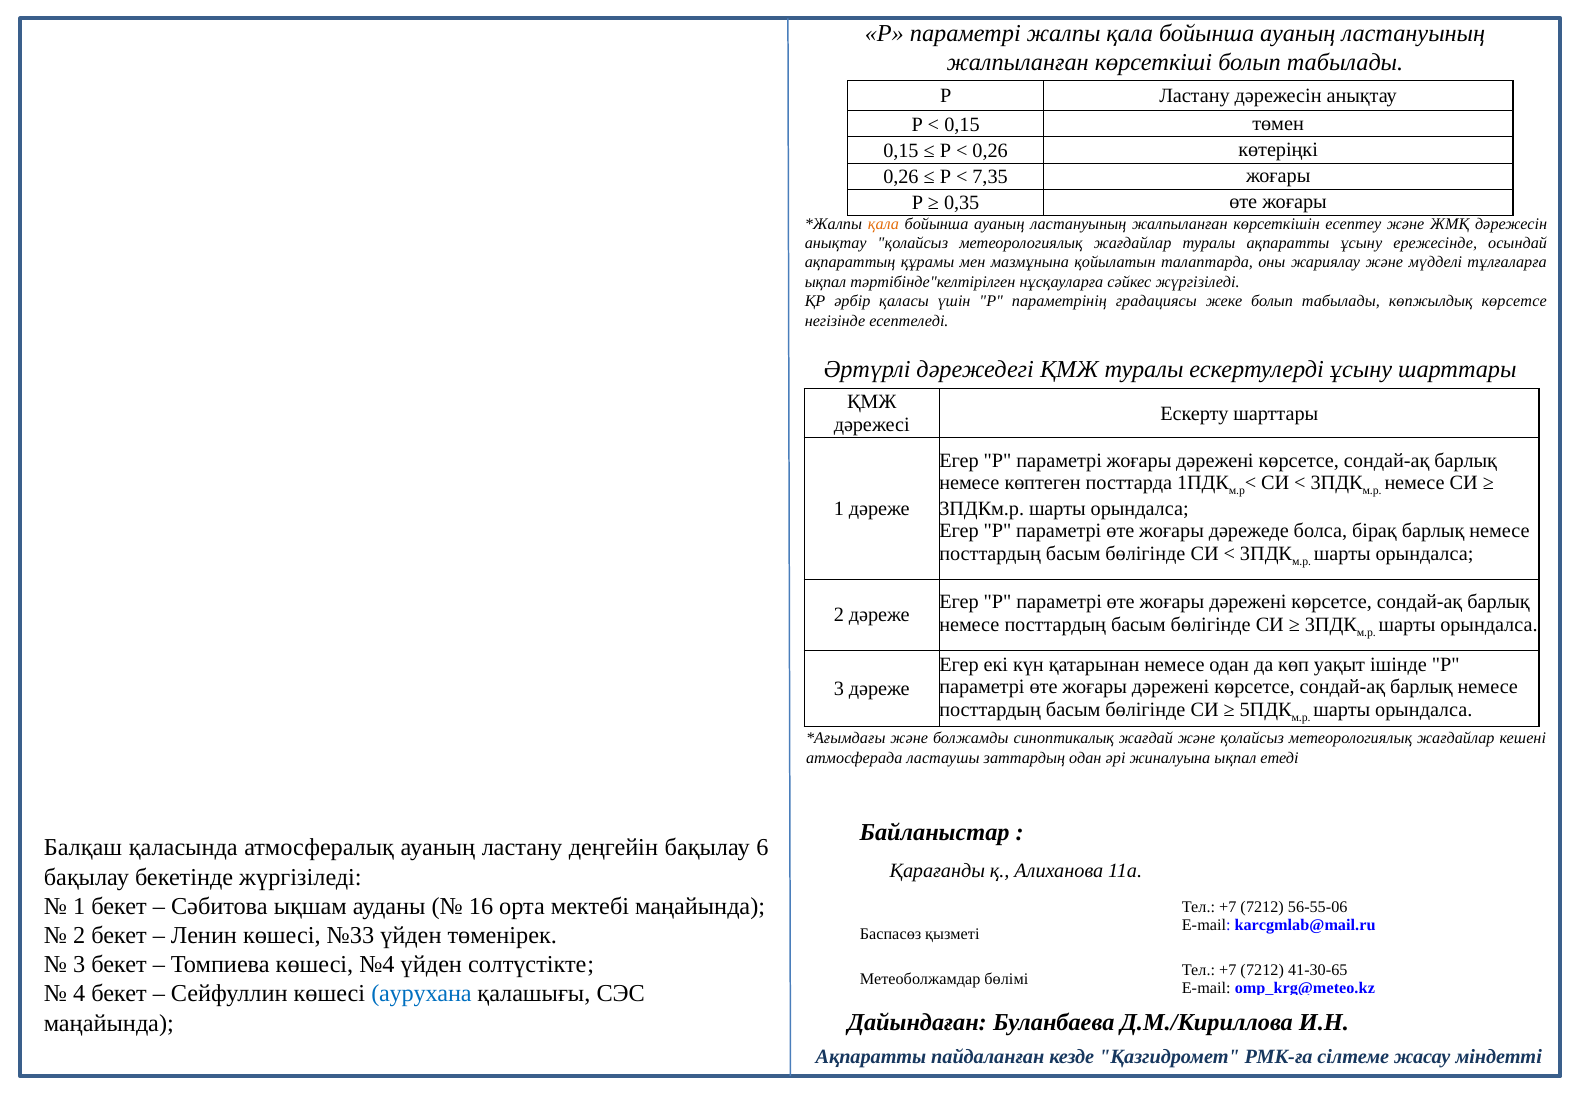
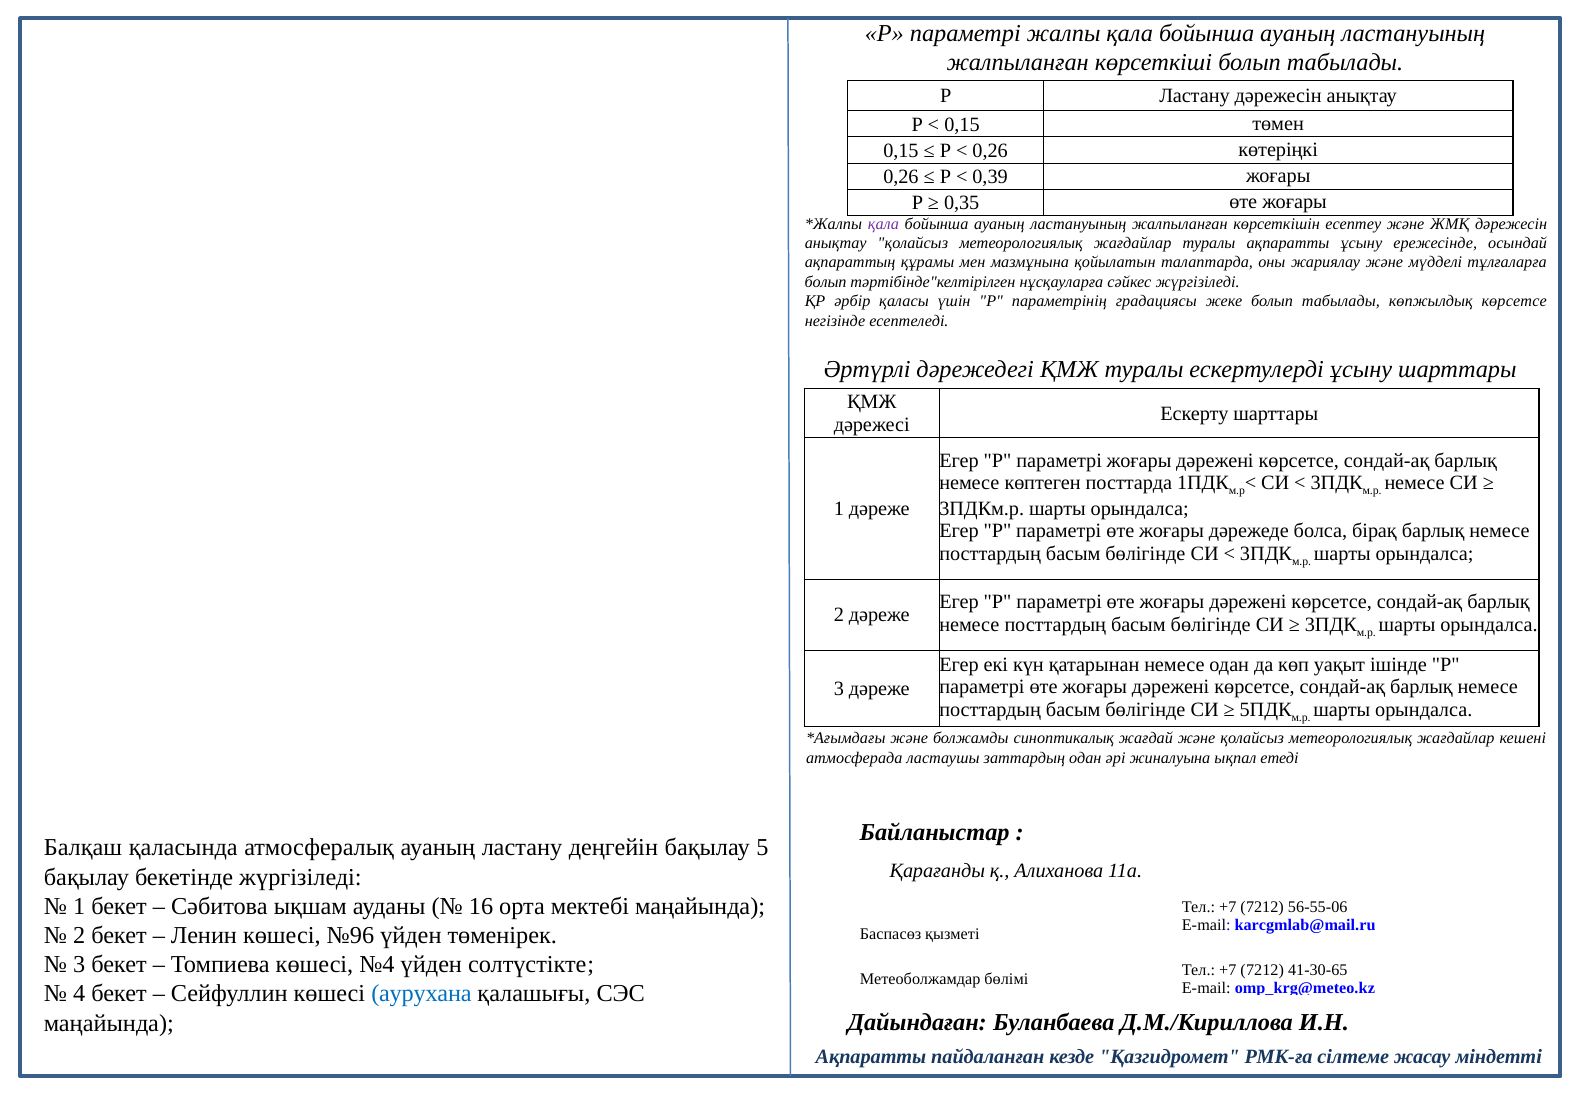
7,35: 7,35 -> 0,39 (990, 177)
қала colour: orange -> purple (883, 224)
ықпал: ықпал -> болып (826, 282)
6: 6 -> 5 (762, 847)
№33: №33 -> №96 (350, 935)
